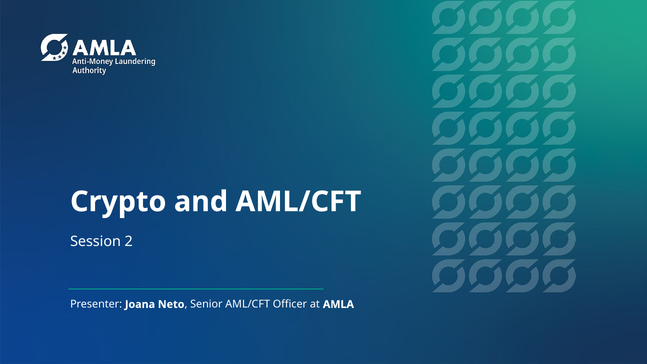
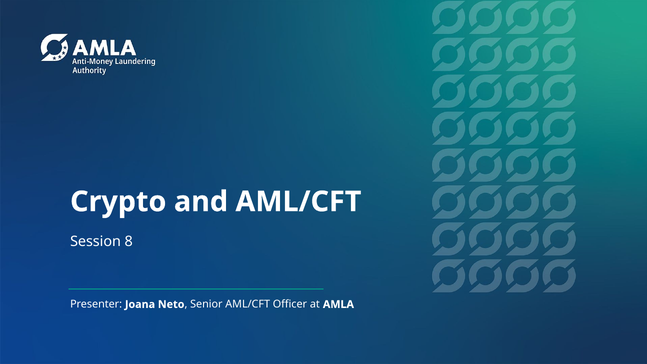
2: 2 -> 8 (129, 241)
